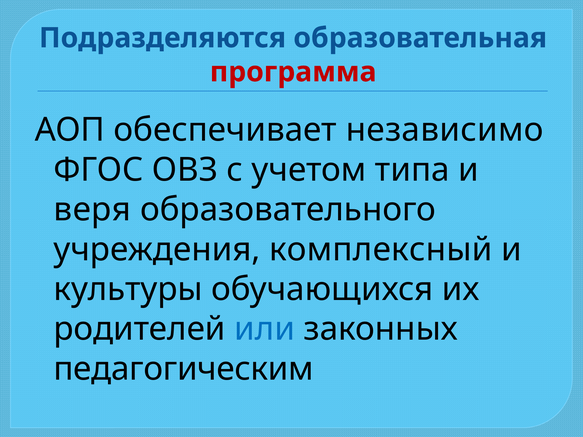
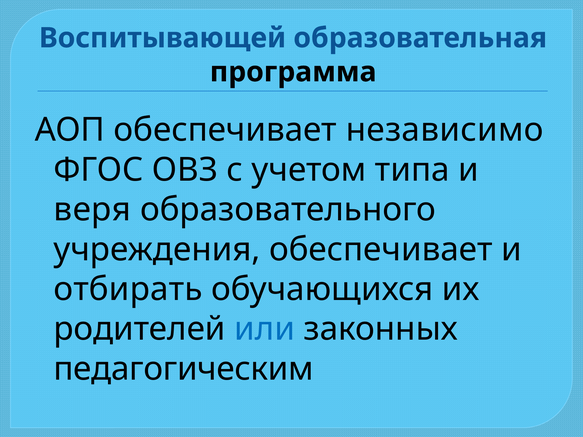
Подразделяются: Подразделяются -> Воспитывающей (163, 38)
программа colour: red -> black (293, 72)
учреждения комплексный: комплексный -> обеспечивает (381, 250)
культуры: культуры -> отбирать (128, 289)
